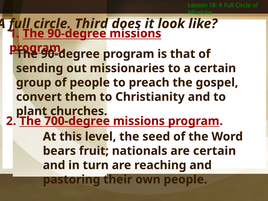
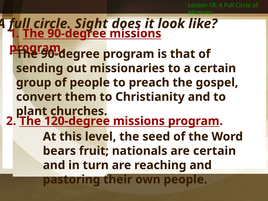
Third: Third -> Sight (91, 24)
700-degree: 700-degree -> 120-degree (77, 121)
